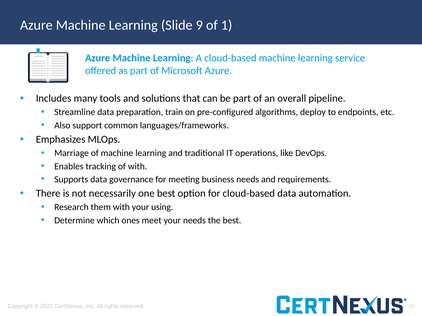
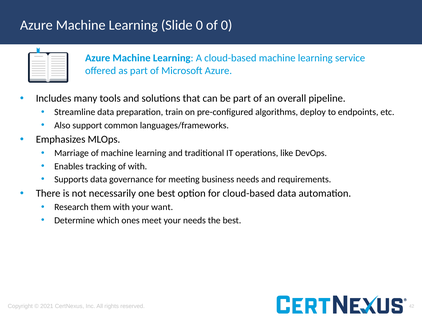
Slide 9: 9 -> 0 (199, 25)
of 1: 1 -> 0 (227, 25)
using: using -> want (162, 208)
